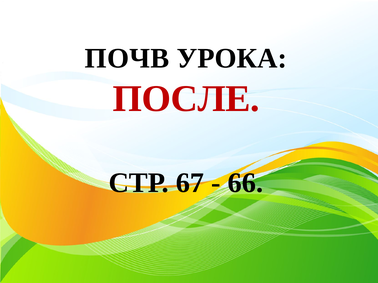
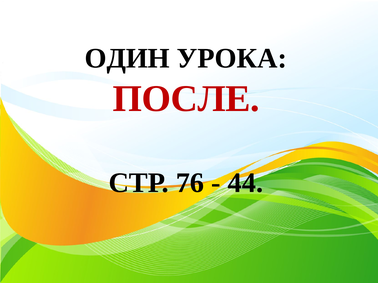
ПОЧВ: ПОЧВ -> ОДИН (127, 58)
67: 67 -> 76 (190, 183)
66: 66 -> 44 (245, 183)
